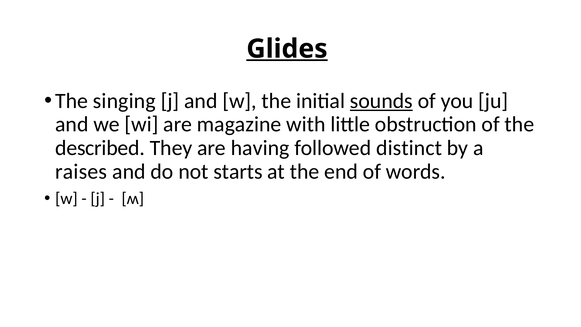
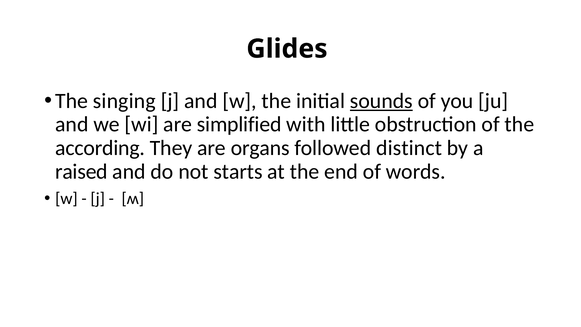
Glides underline: present -> none (287, 49)
magazine: magazine -> simplified (239, 124)
described: described -> according (100, 148)
having: having -> organs (260, 148)
raises: raises -> raised (81, 171)
